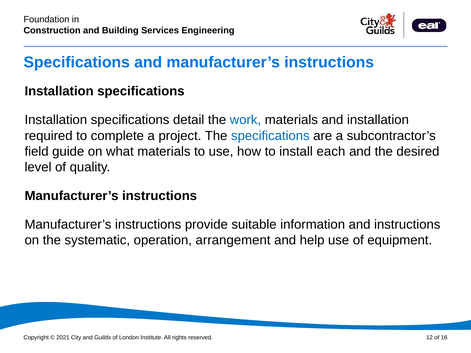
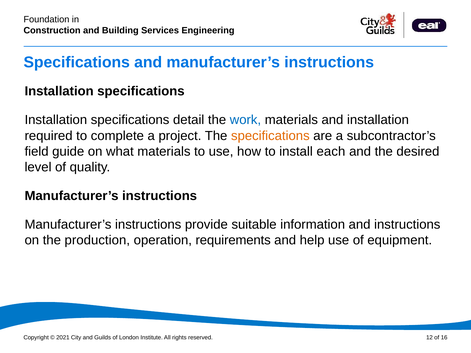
specifications colour: blue -> orange (270, 136)
systematic: systematic -> production (97, 241)
arrangement: arrangement -> requirements (233, 241)
